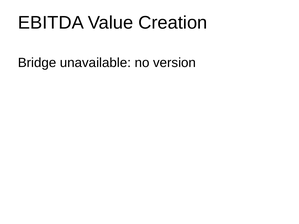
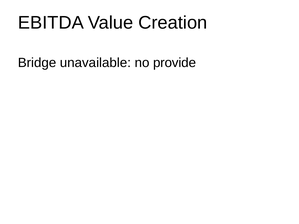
version: version -> provide (175, 63)
